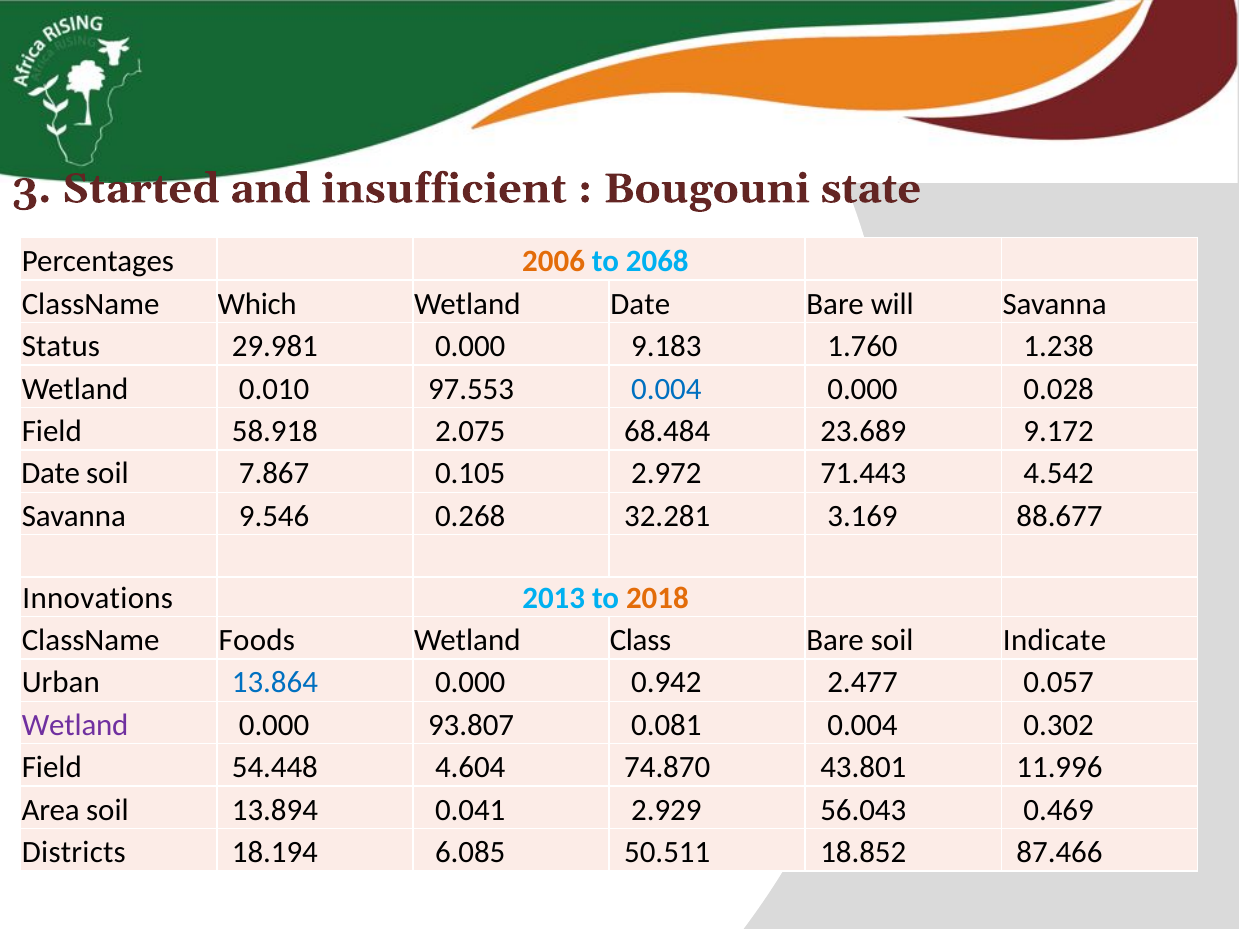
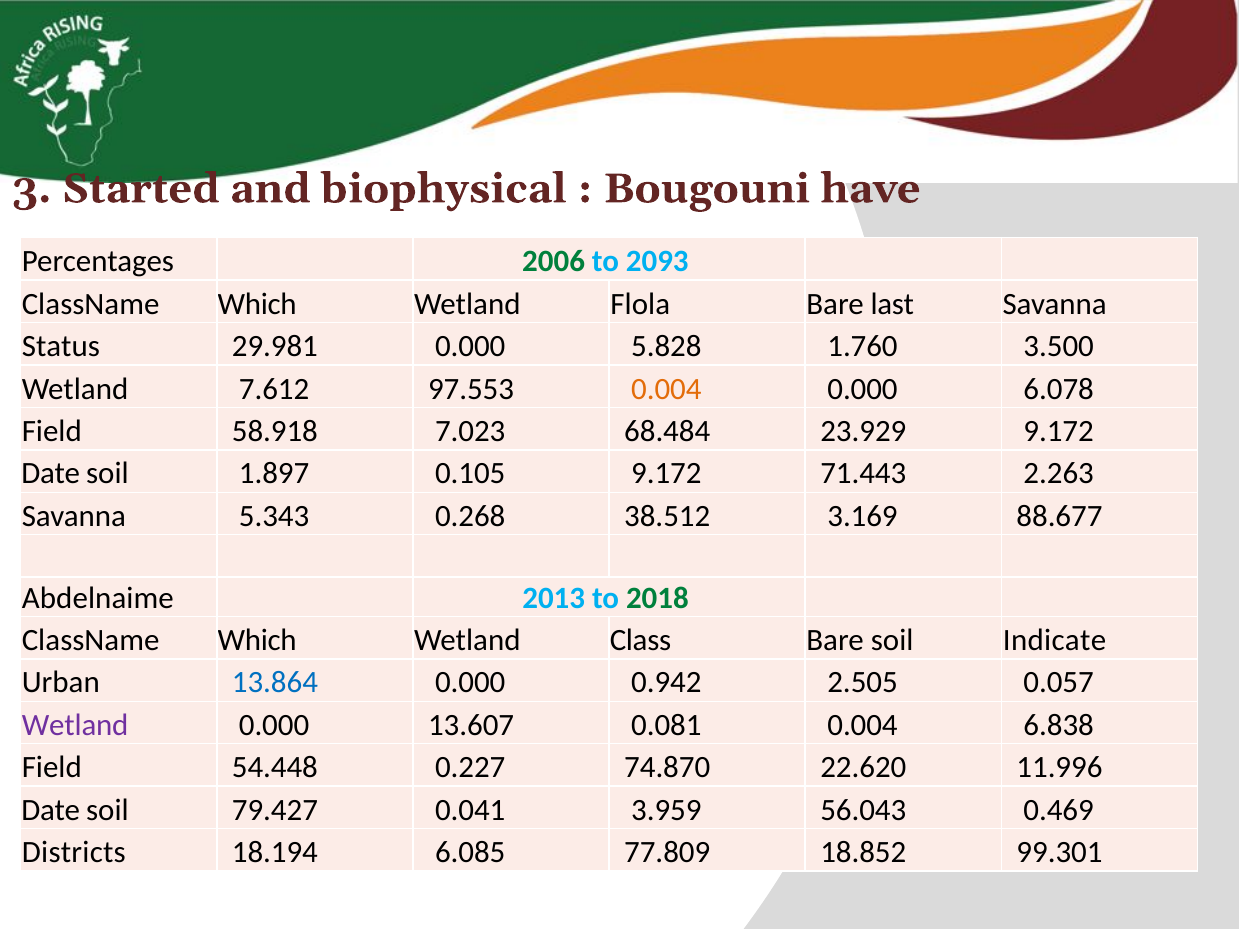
insufficient: insufficient -> biophysical (444, 189)
state: state -> have (870, 189)
2006 colour: orange -> green (554, 261)
2068: 2068 -> 2093 (657, 261)
Wetland Date: Date -> Flola (640, 304)
will: will -> last (892, 304)
9.183: 9.183 -> 5.828 (666, 346)
1.238: 1.238 -> 3.500 (1059, 346)
0.010: 0.010 -> 7.612 (274, 389)
0.004 colour: blue -> orange (666, 389)
0.028: 0.028 -> 6.078 (1059, 389)
2.075: 2.075 -> 7.023 (470, 431)
23.689: 23.689 -> 23.929 (863, 431)
7.867: 7.867 -> 1.897 (274, 474)
0.105 2.972: 2.972 -> 9.172 (666, 474)
4.542: 4.542 -> 2.263 (1059, 474)
9.546: 9.546 -> 5.343 (274, 516)
32.281: 32.281 -> 38.512 (667, 516)
Innovations: Innovations -> Abdelnaime (98, 598)
2018 colour: orange -> green (657, 598)
Foods: Foods -> Which (257, 640)
2.477: 2.477 -> 2.505 (863, 683)
93.807: 93.807 -> 13.607 (471, 725)
0.302: 0.302 -> 6.838 (1059, 725)
4.604: 4.604 -> 0.227 (470, 768)
43.801: 43.801 -> 22.620 (863, 768)
Area: Area -> Date (51, 810)
13.894: 13.894 -> 79.427 (275, 810)
2.929: 2.929 -> 3.959 (666, 810)
50.511: 50.511 -> 77.809 (667, 853)
87.466: 87.466 -> 99.301 (1059, 853)
